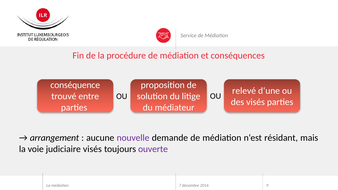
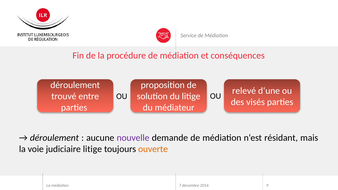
conséquence: conséquence -> déroulement (75, 85)
arrangement: arrangement -> déroulement (54, 138)
judiciaire visés: visés -> litige (92, 149)
ouverte colour: purple -> orange (153, 149)
